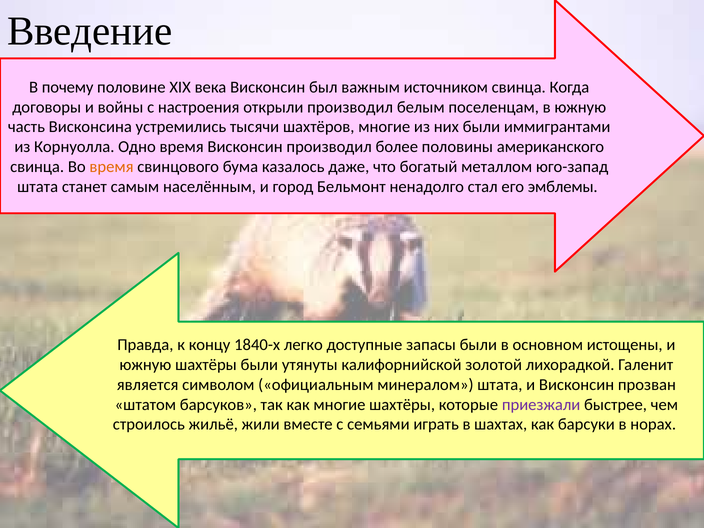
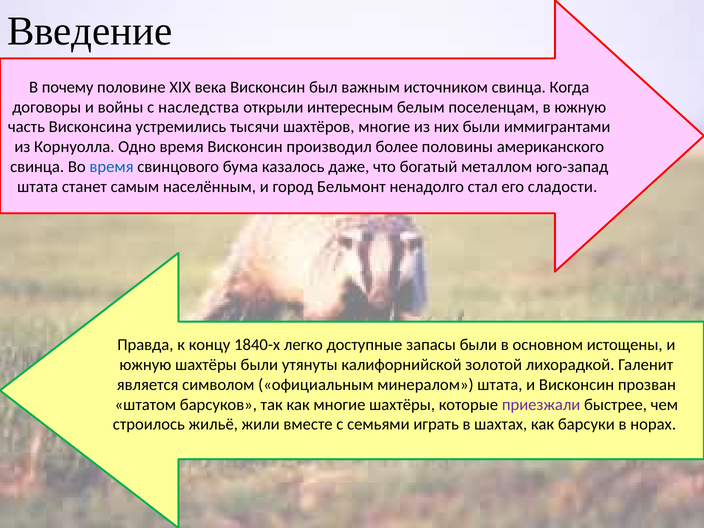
настроения: настроения -> наследства (199, 107)
открыли производил: производил -> интересным (350, 107)
время colour: orange -> blue (112, 167)
эмблемы: эмблемы -> сладости (563, 187)
